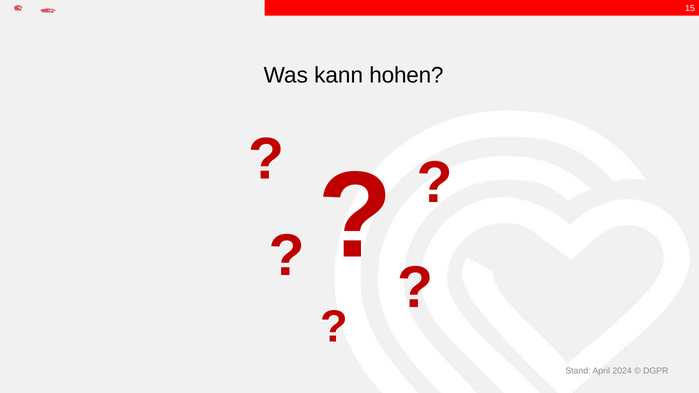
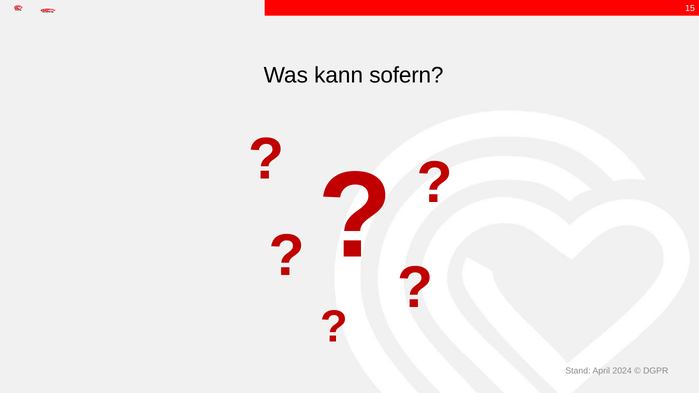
hohen: hohen -> sofern (406, 75)
